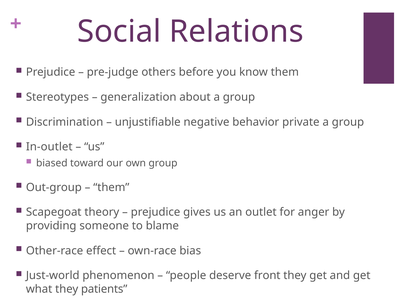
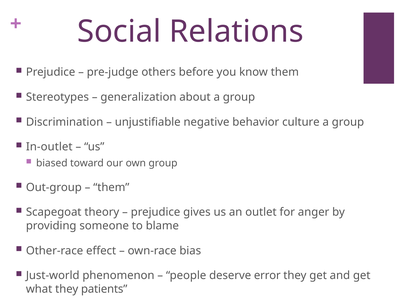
private: private -> culture (301, 122)
front: front -> error (267, 276)
